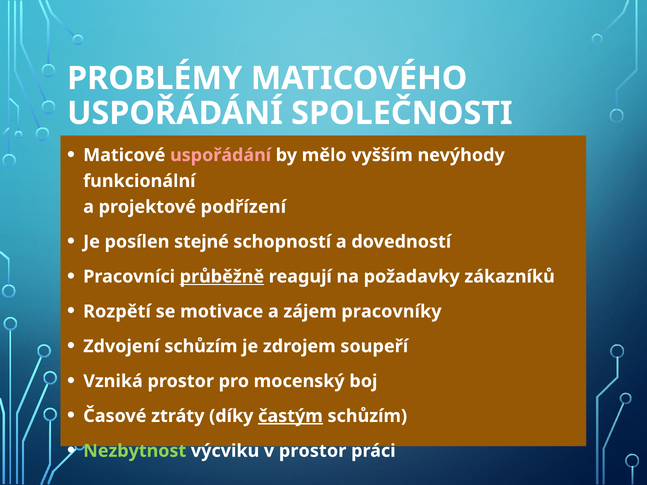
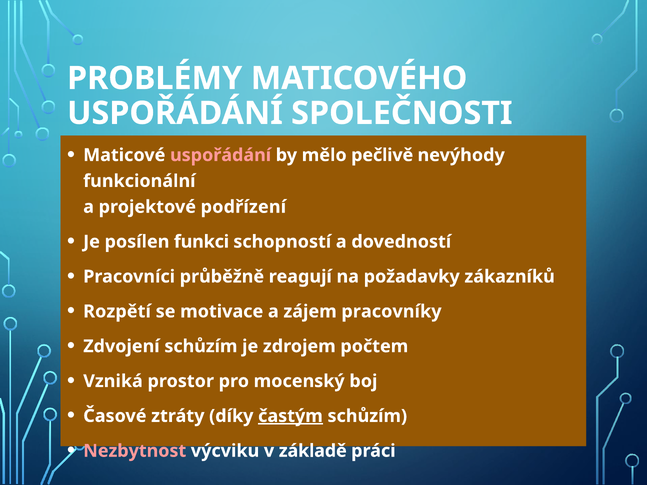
vyšším: vyšším -> pečlivě (382, 155)
stejné: stejné -> funkci (201, 242)
průběžně underline: present -> none (222, 277)
soupeří: soupeří -> počtem (374, 346)
Nezbytnost colour: light green -> pink (135, 451)
v prostor: prostor -> základě (313, 451)
